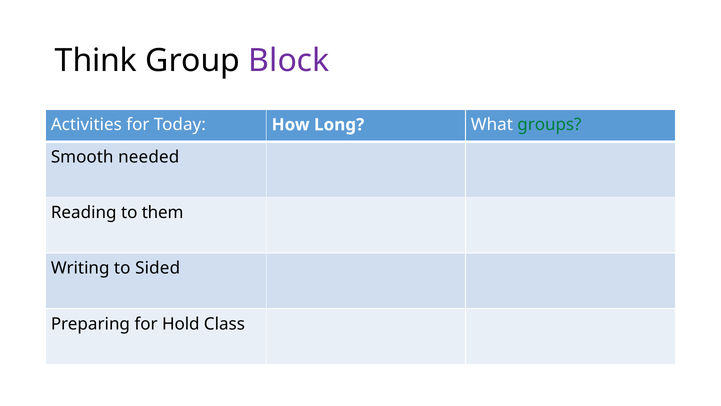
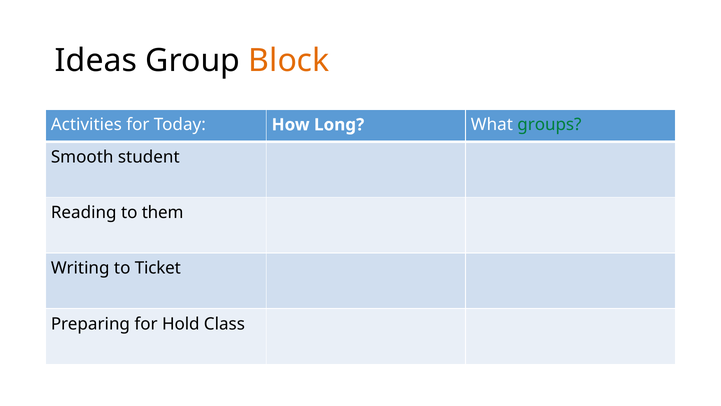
Think: Think -> Ideas (96, 61)
Block colour: purple -> orange (289, 61)
needed: needed -> student (149, 157)
Sided: Sided -> Ticket (158, 268)
